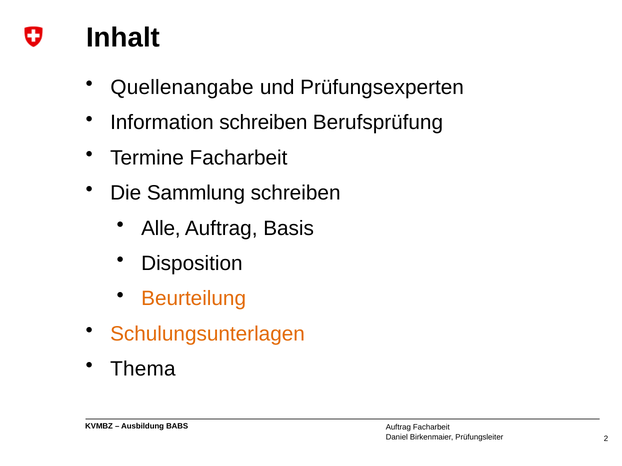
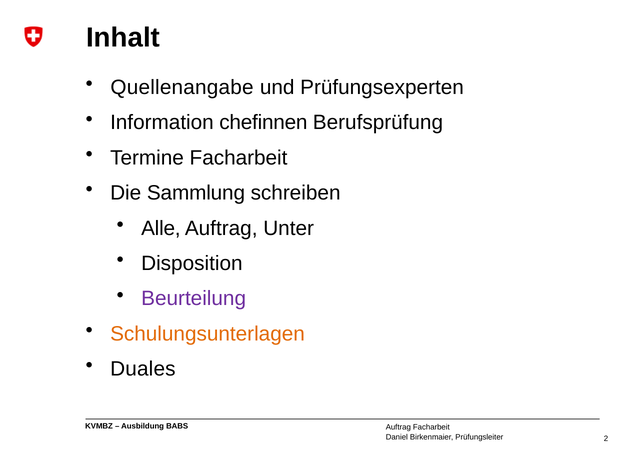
Information schreiben: schreiben -> chefinnen (263, 123)
Basis: Basis -> Unter (289, 228)
Beurteilung colour: orange -> purple (194, 299)
Thema: Thema -> Duales (143, 369)
